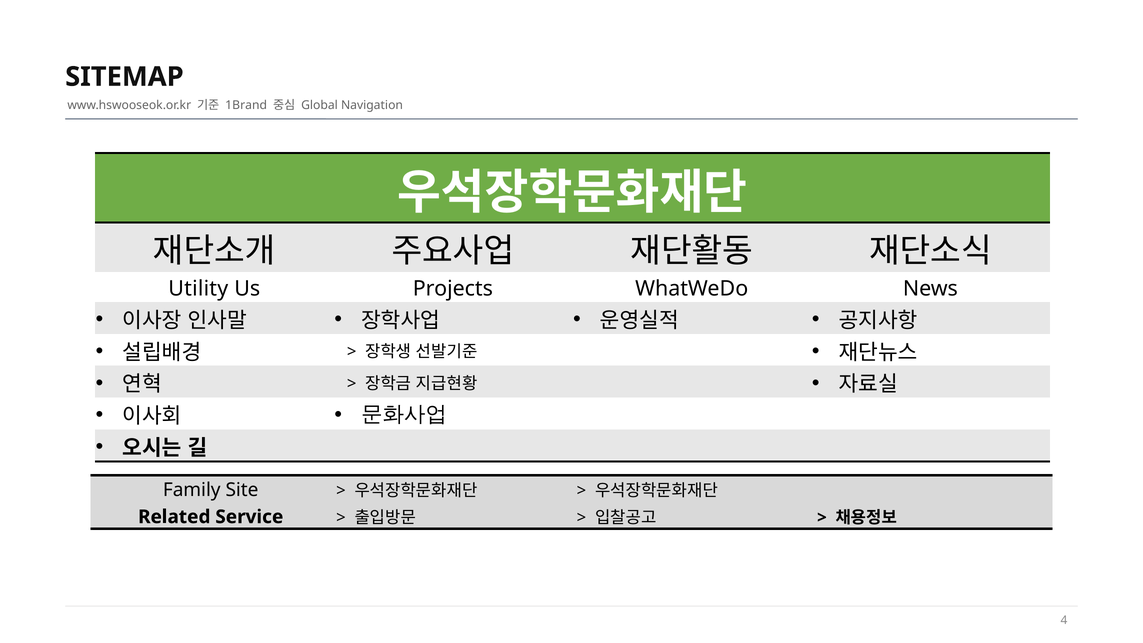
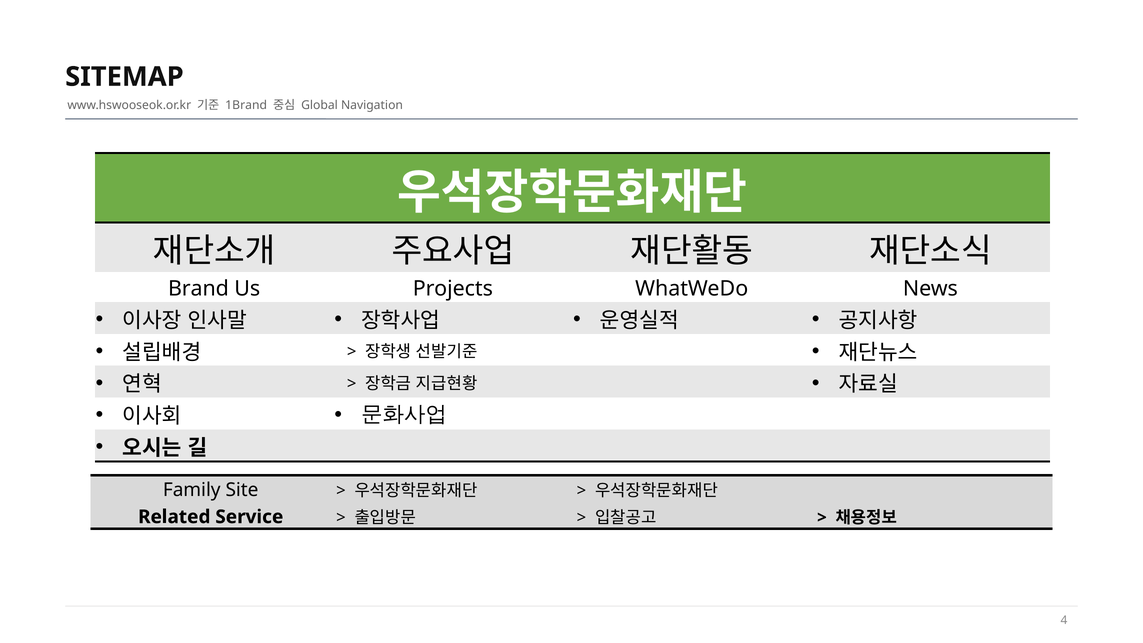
Utility: Utility -> Brand (198, 288)
